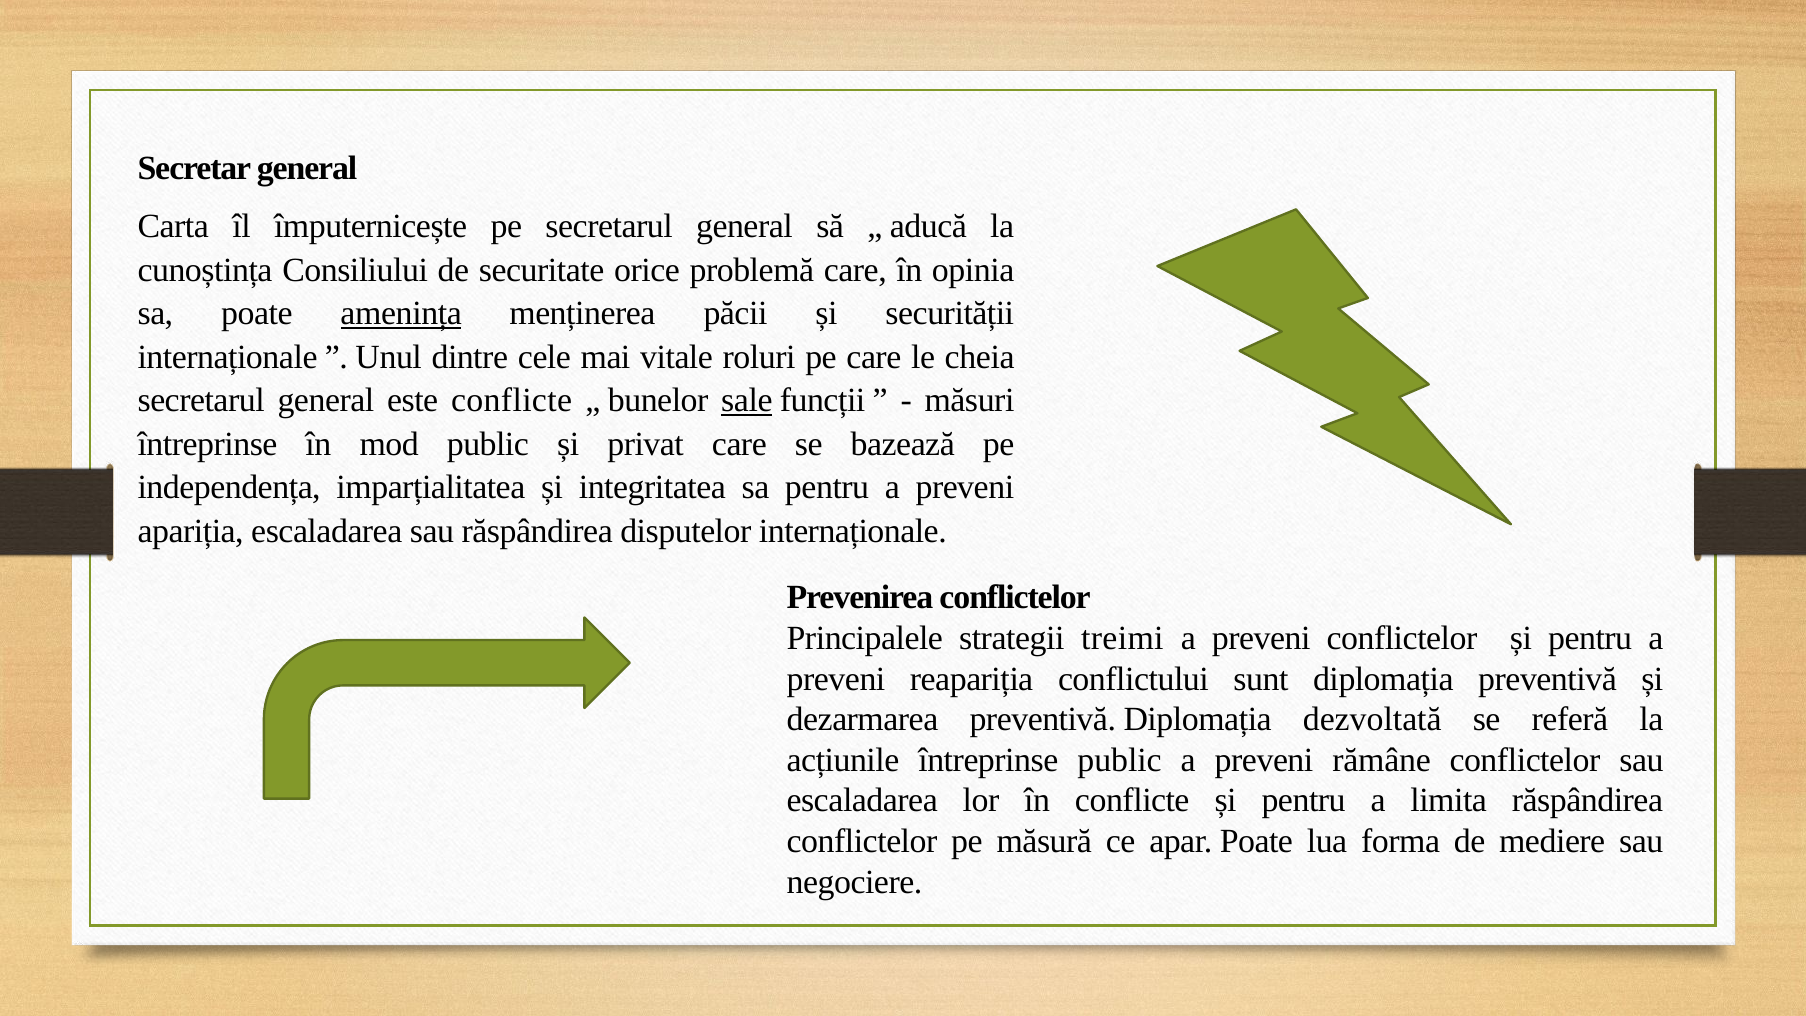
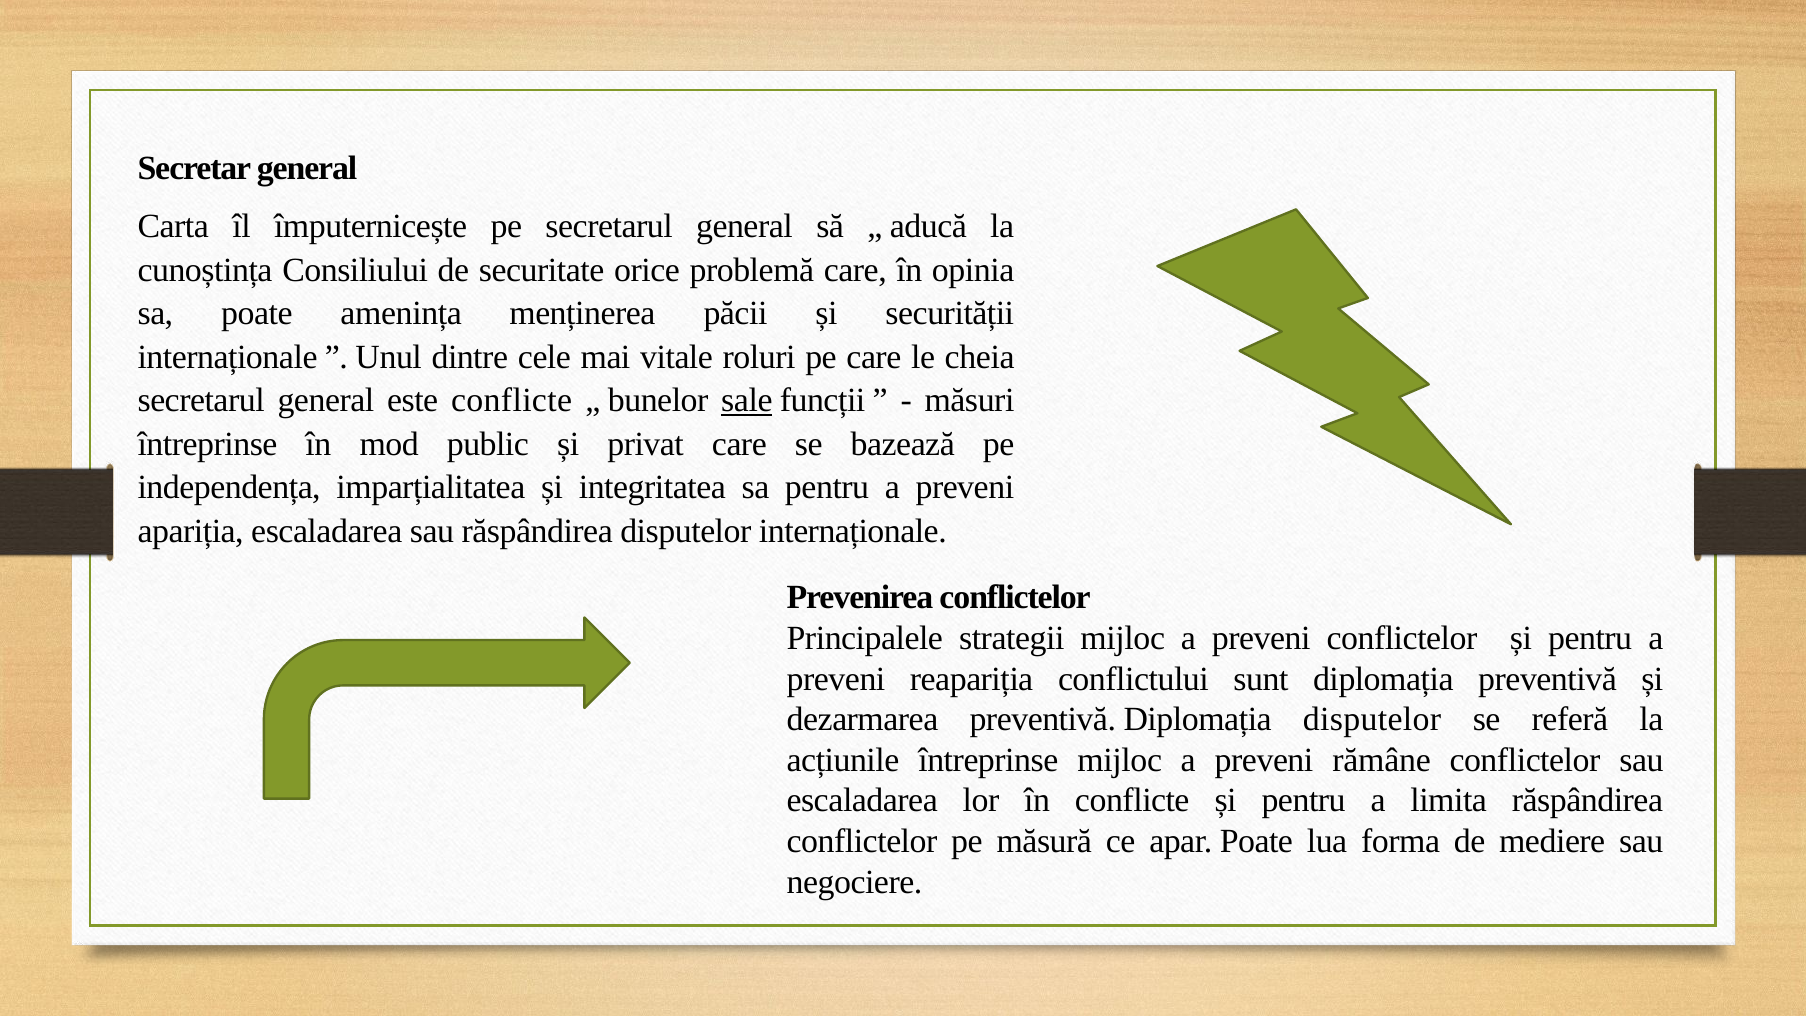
amenința underline: present -> none (401, 313)
strategii treimi: treimi -> mijloc (1123, 638)
Diplomația dezvoltată: dezvoltată -> disputelor (1372, 719)
întreprinse public: public -> mijloc (1120, 760)
